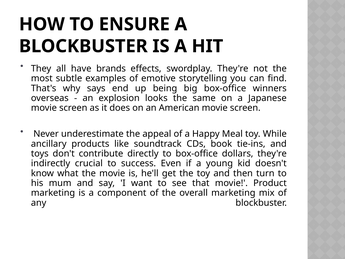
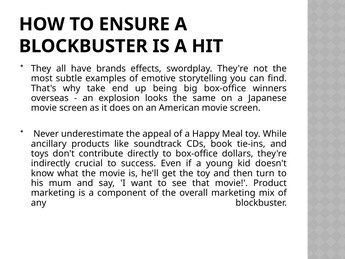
says: says -> take (96, 88)
